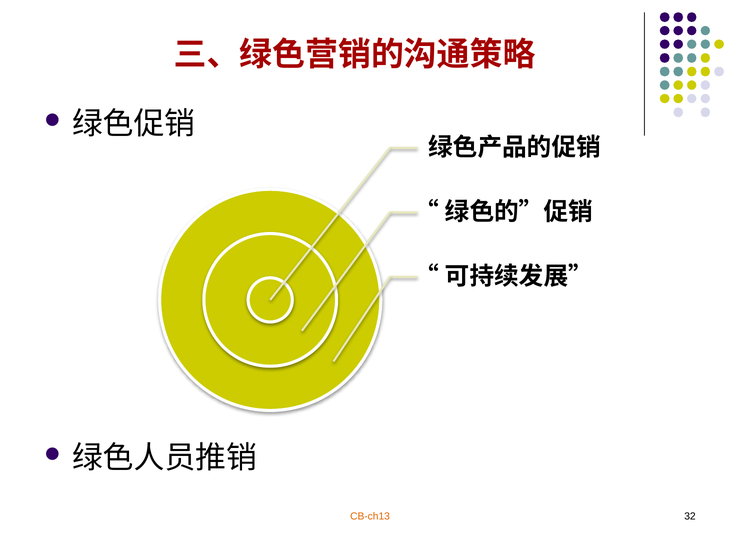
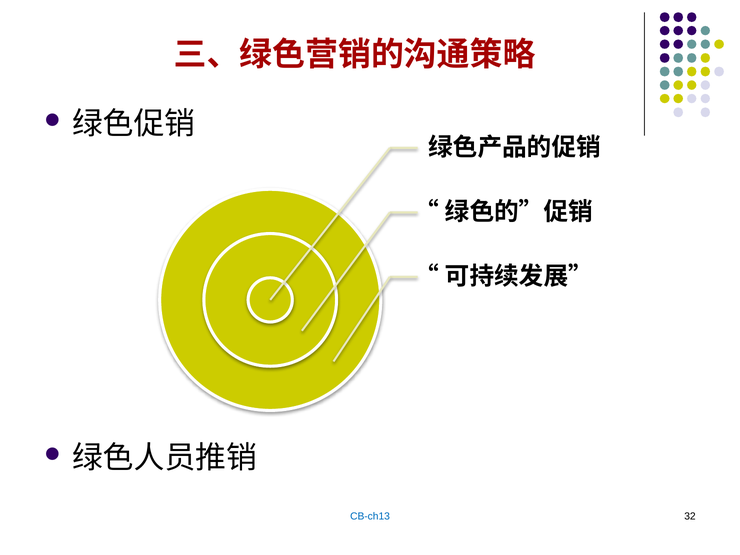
CB-ch13 colour: orange -> blue (370, 516)
